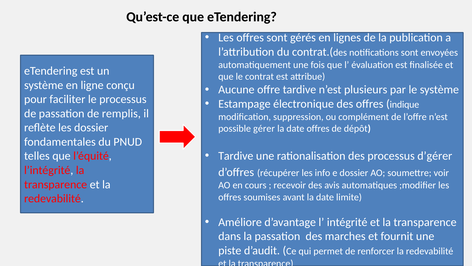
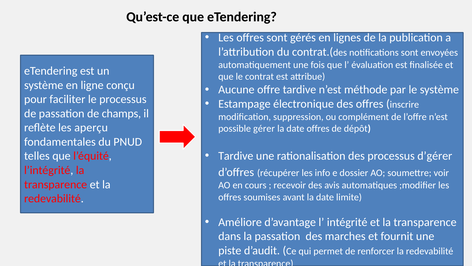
plusieurs: plusieurs -> méthode (366, 90)
indique: indique -> inscrire (404, 104)
remplis: remplis -> champs (121, 113)
les dossier: dossier -> aperçu (91, 127)
